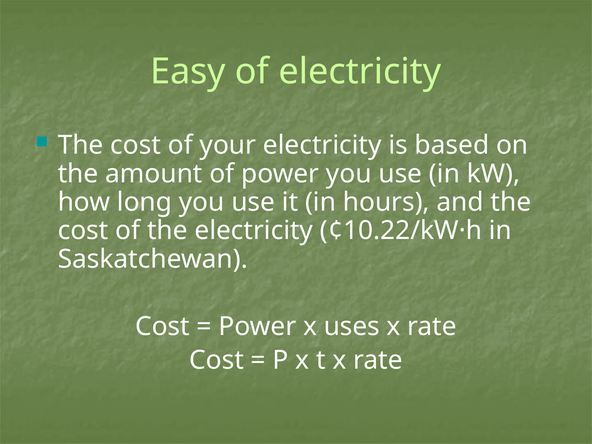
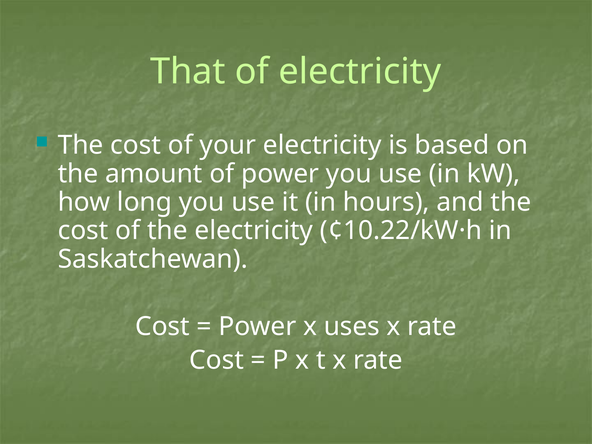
Easy: Easy -> That (188, 72)
